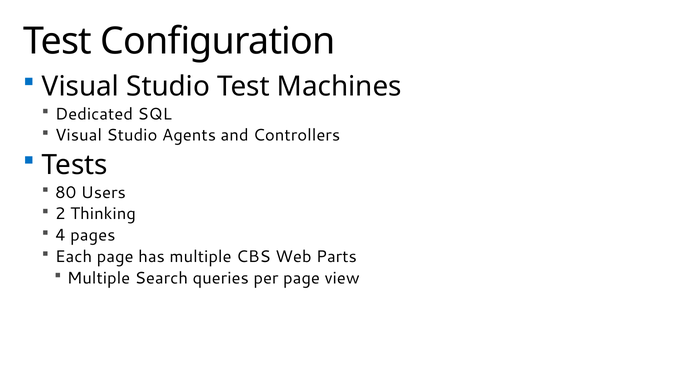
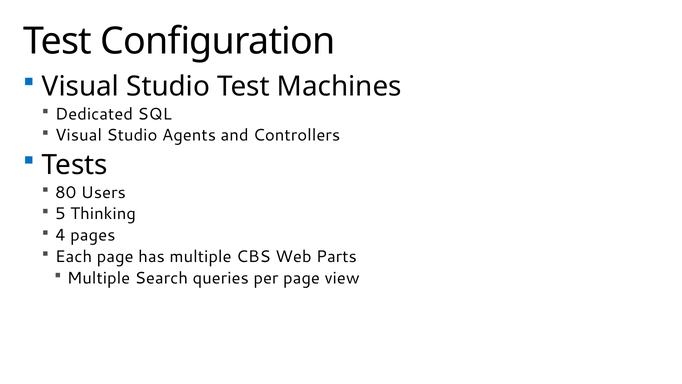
2: 2 -> 5 (60, 214)
